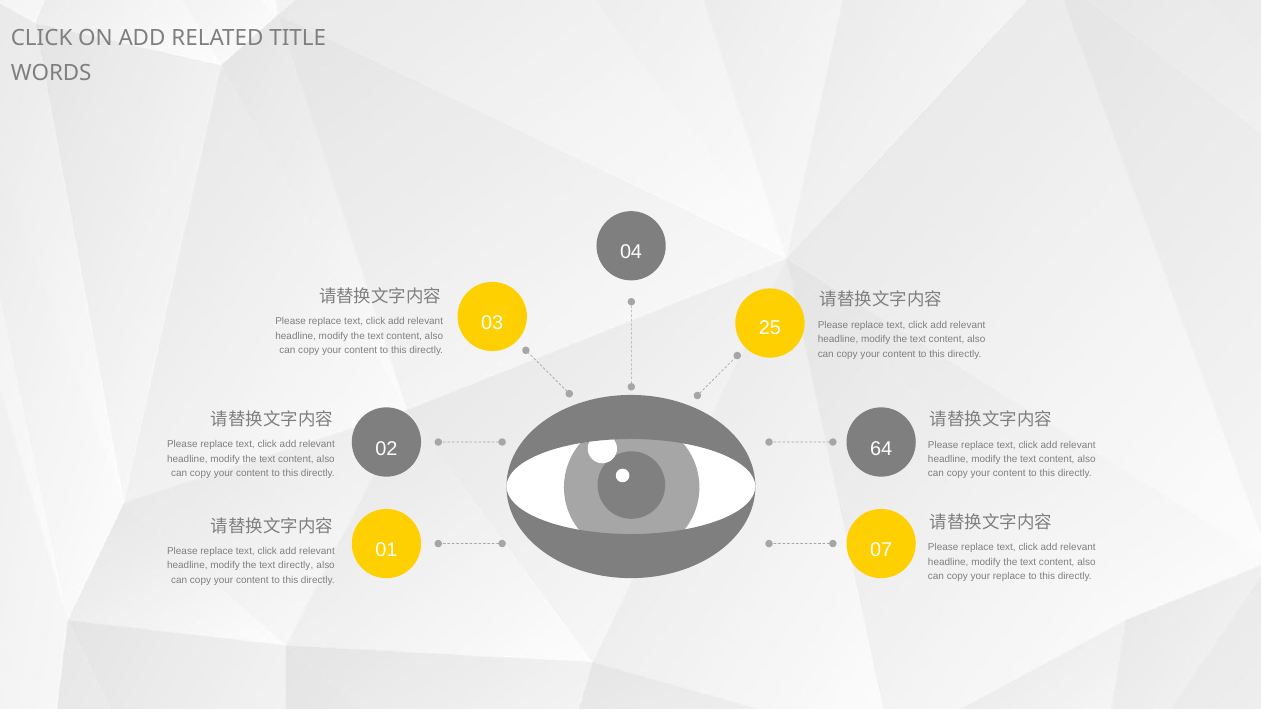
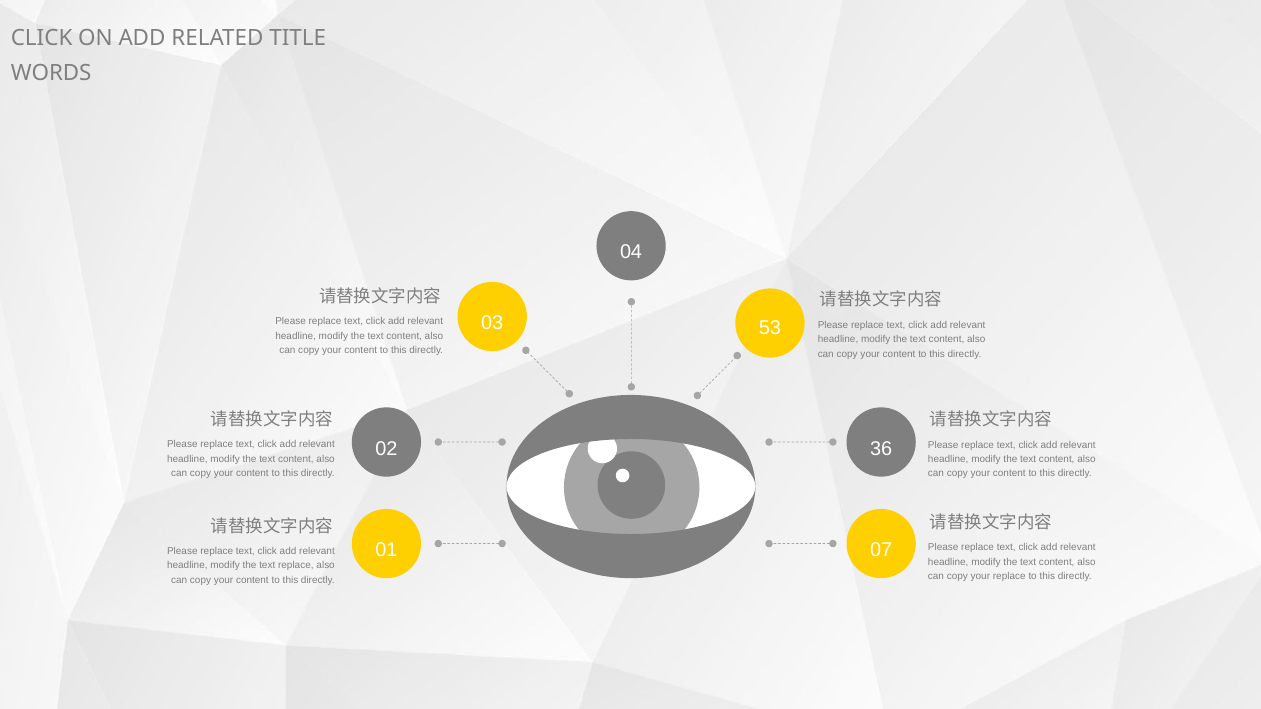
25: 25 -> 53 (770, 329)
64: 64 -> 36 (881, 449)
text directly: directly -> replace (296, 566)
